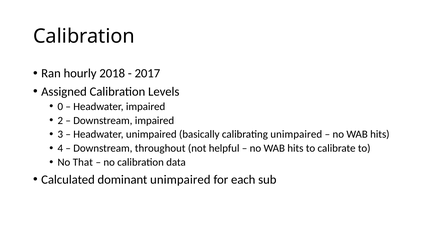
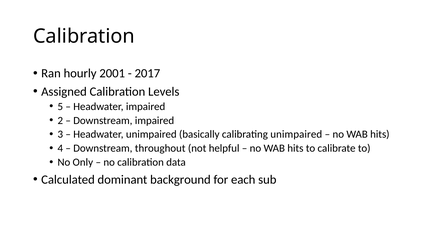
2018: 2018 -> 2001 (112, 73)
0: 0 -> 5 (60, 107)
That: That -> Only (83, 162)
dominant unimpaired: unimpaired -> background (180, 180)
